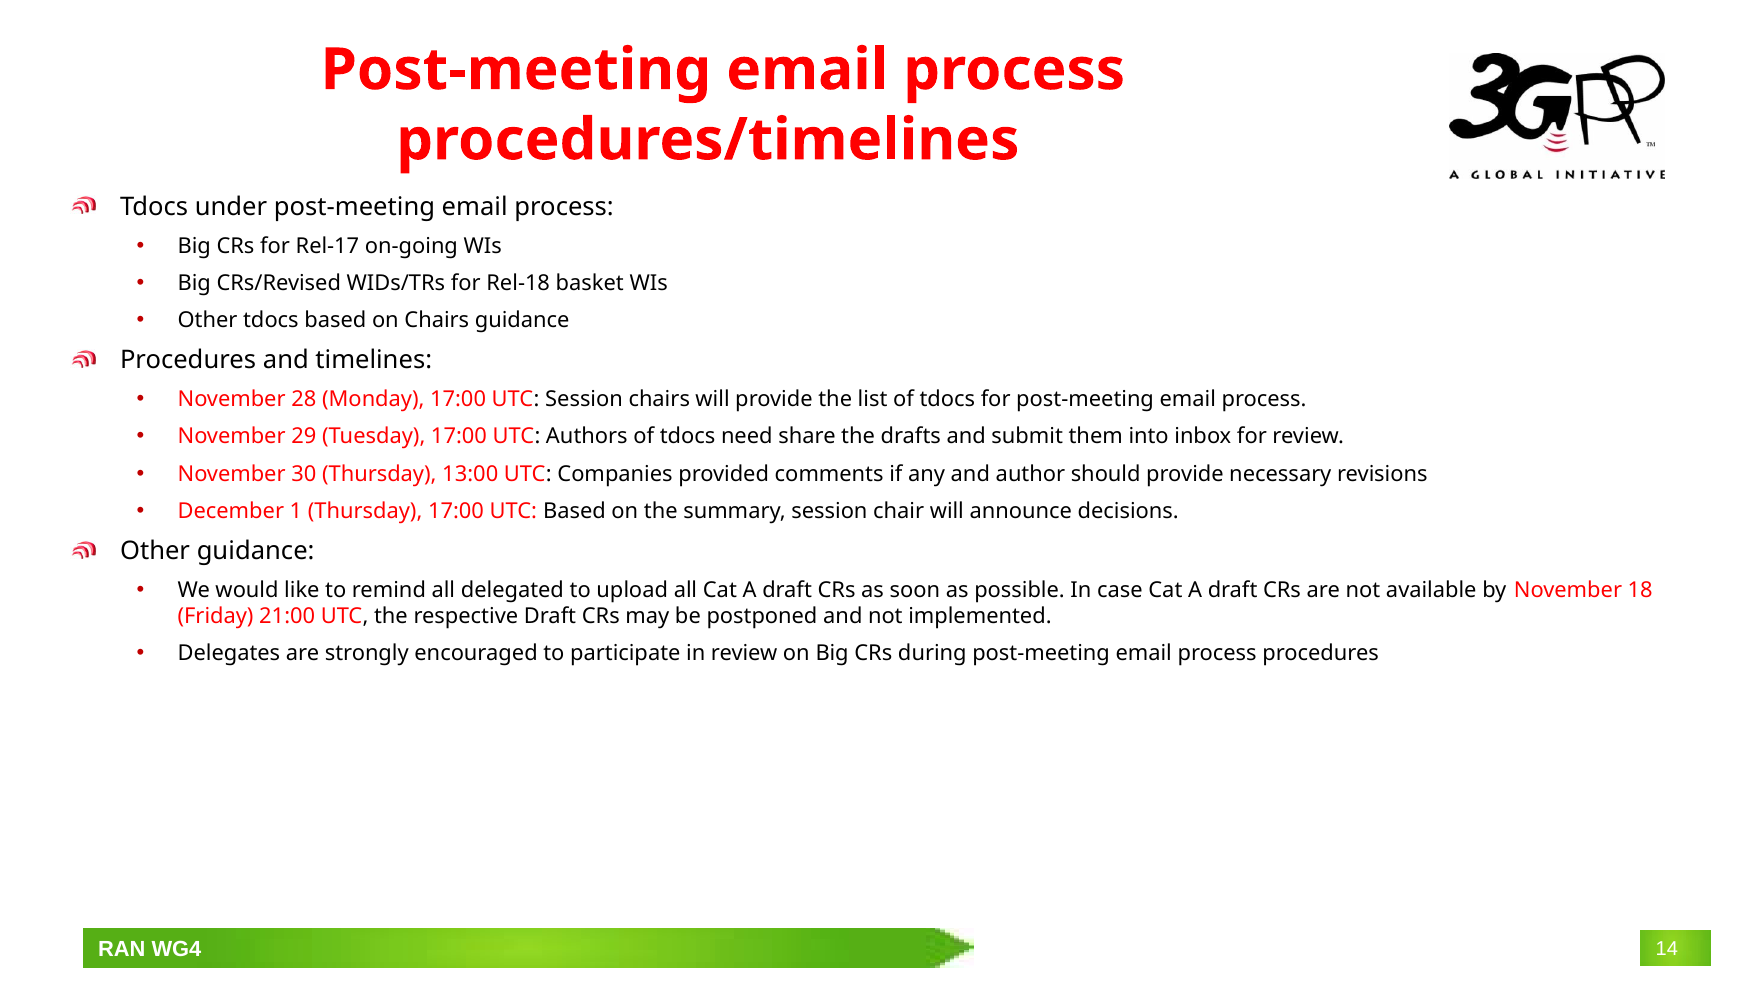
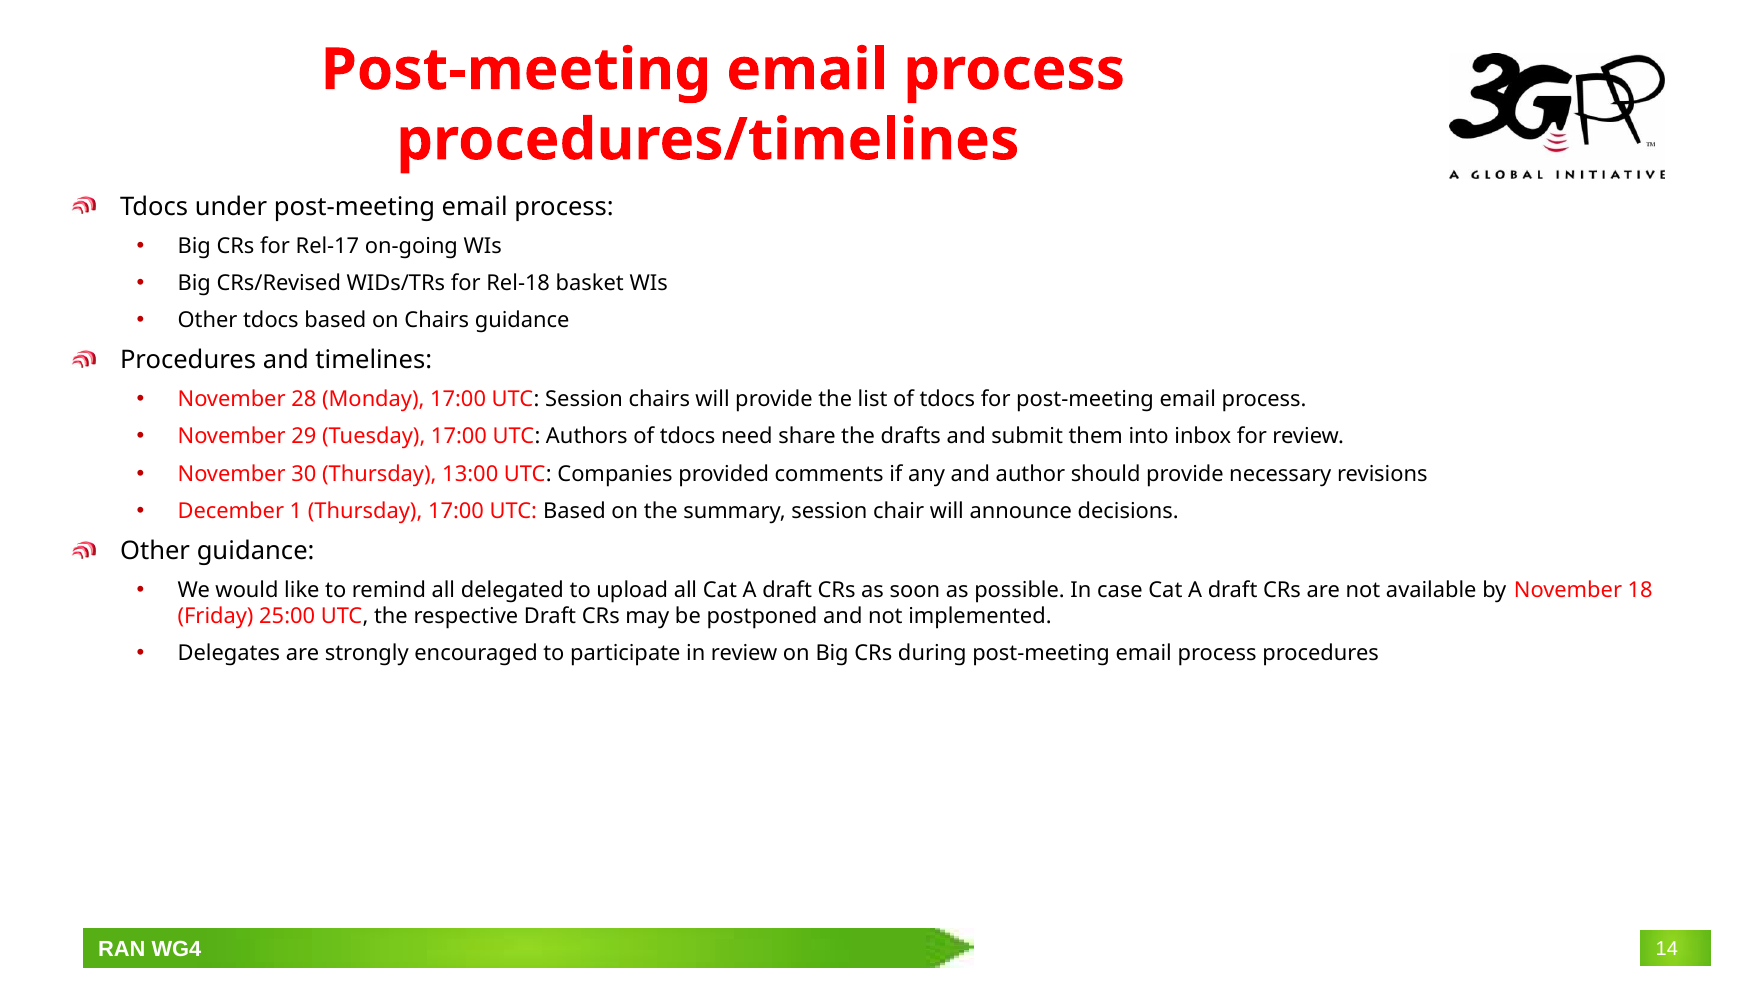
21:00: 21:00 -> 25:00 (287, 616)
